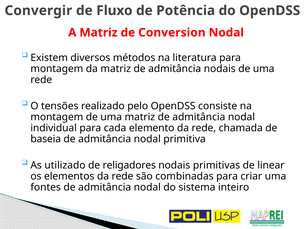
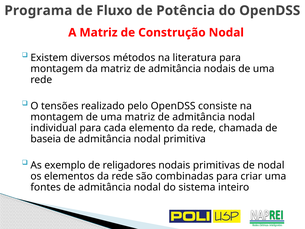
Convergir: Convergir -> Programa (38, 11)
Conversion: Conversion -> Construção (172, 33)
utilizado: utilizado -> exemplo (65, 165)
de linear: linear -> nodal (271, 165)
